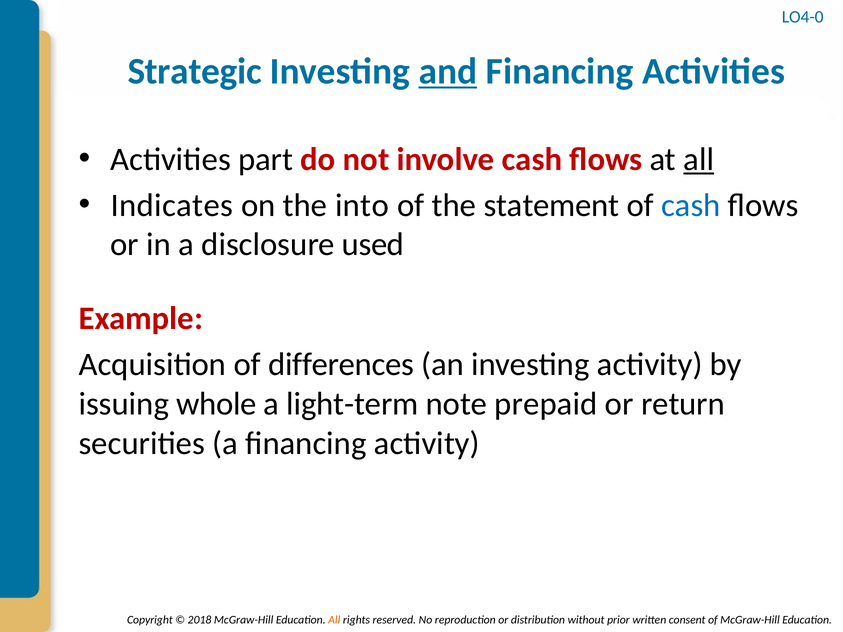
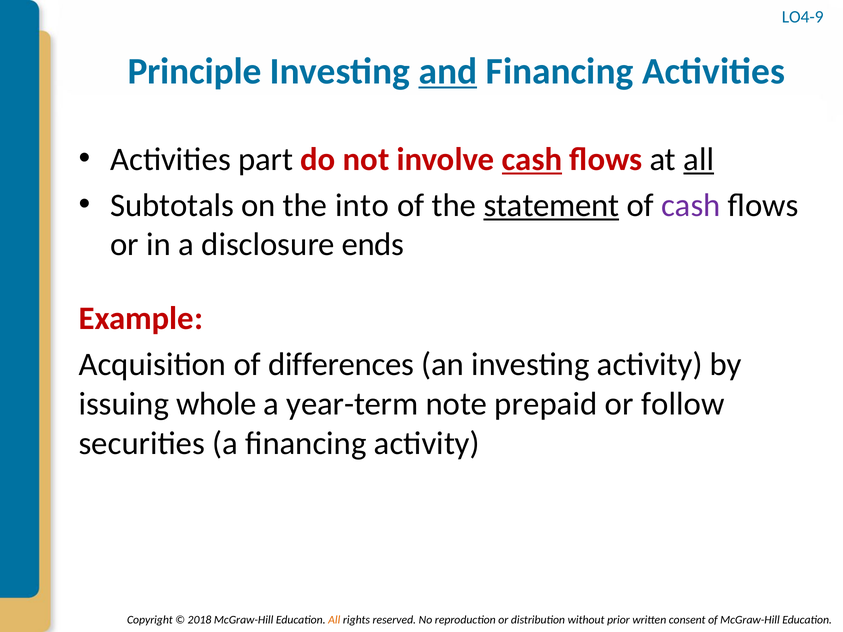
LO4-0: LO4-0 -> LO4-9 (803, 17)
Strategic: Strategic -> Principle (195, 71)
cash underline: none -> present (532, 159)
Indicates: Indicates -> Subtotals (172, 205)
statement underline: none -> present (552, 205)
cash colour: blue -> purple (691, 205)
used: used -> ends (373, 245)
light-term: light-term -> year-term (352, 404)
return: return -> follow (683, 404)
